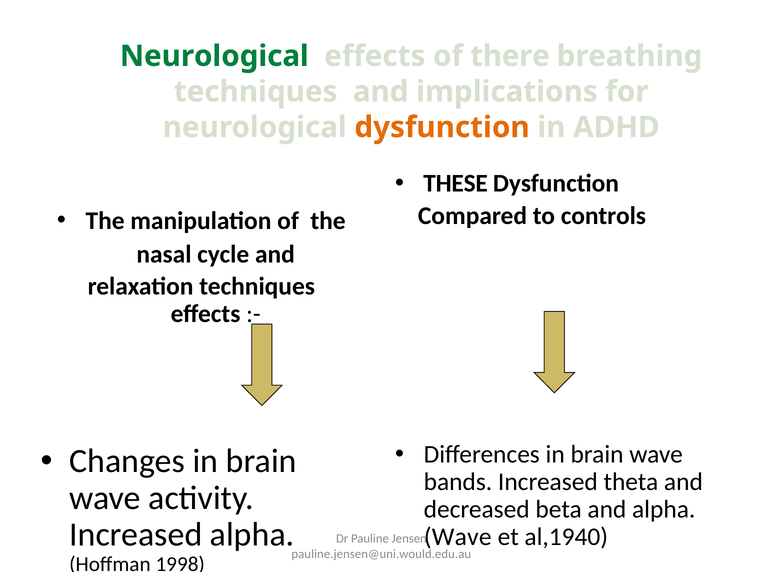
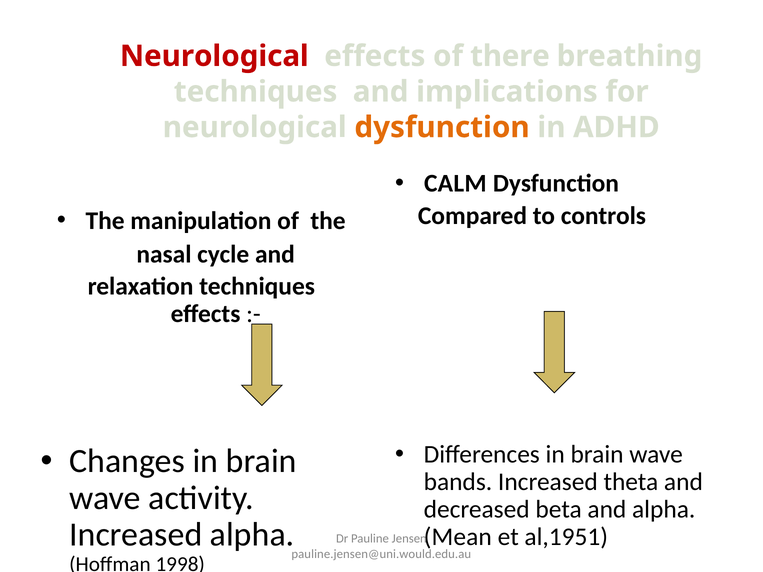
Neurological colour: green -> red (214, 56)
THESE: THESE -> CALM (455, 183)
Wave: Wave -> Mean (458, 537)
al,1940: al,1940 -> al,1951 (566, 537)
